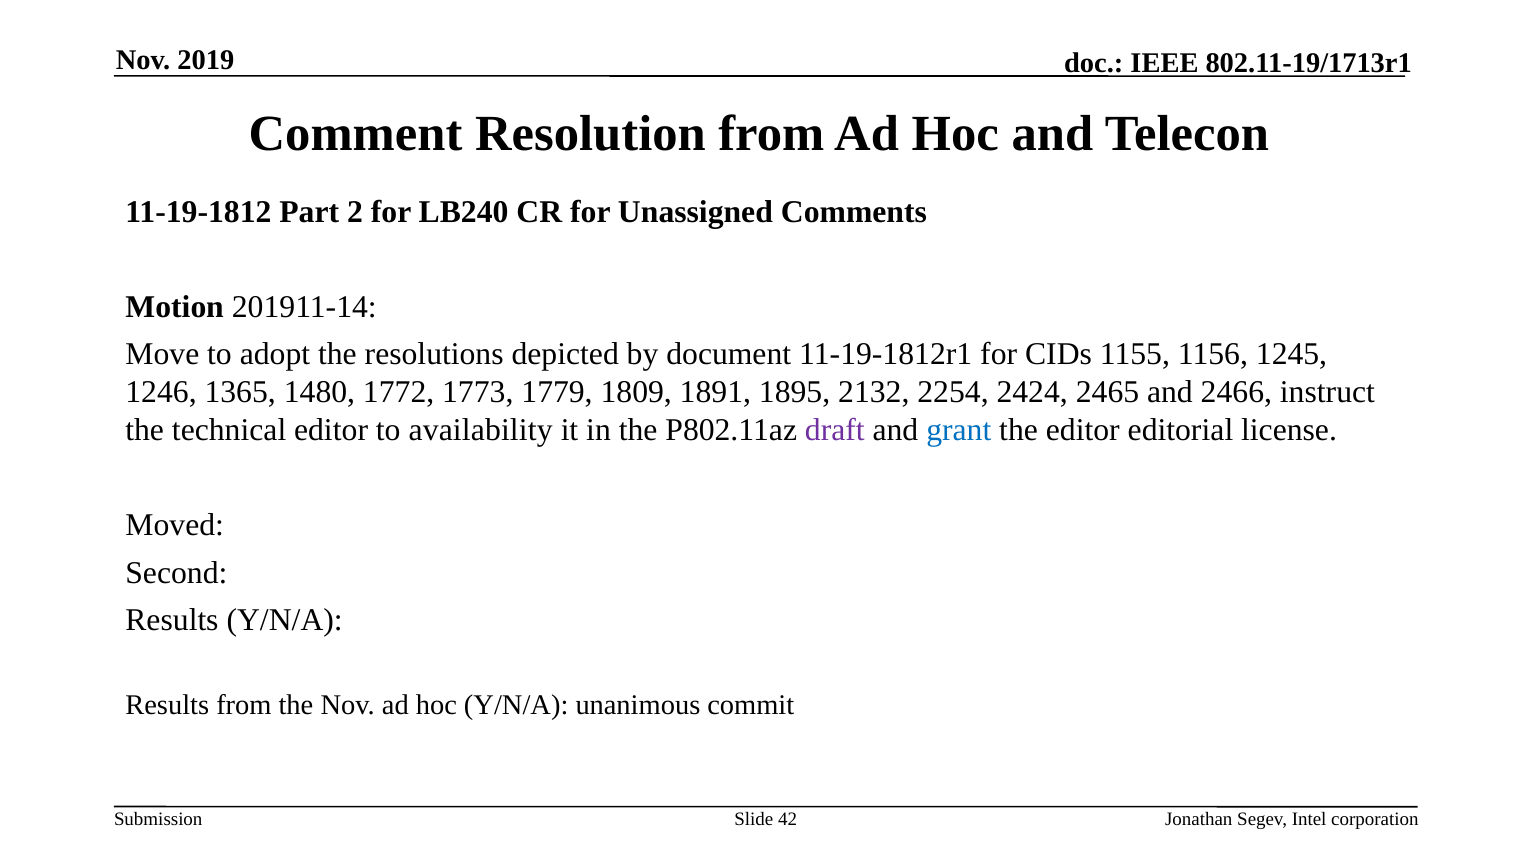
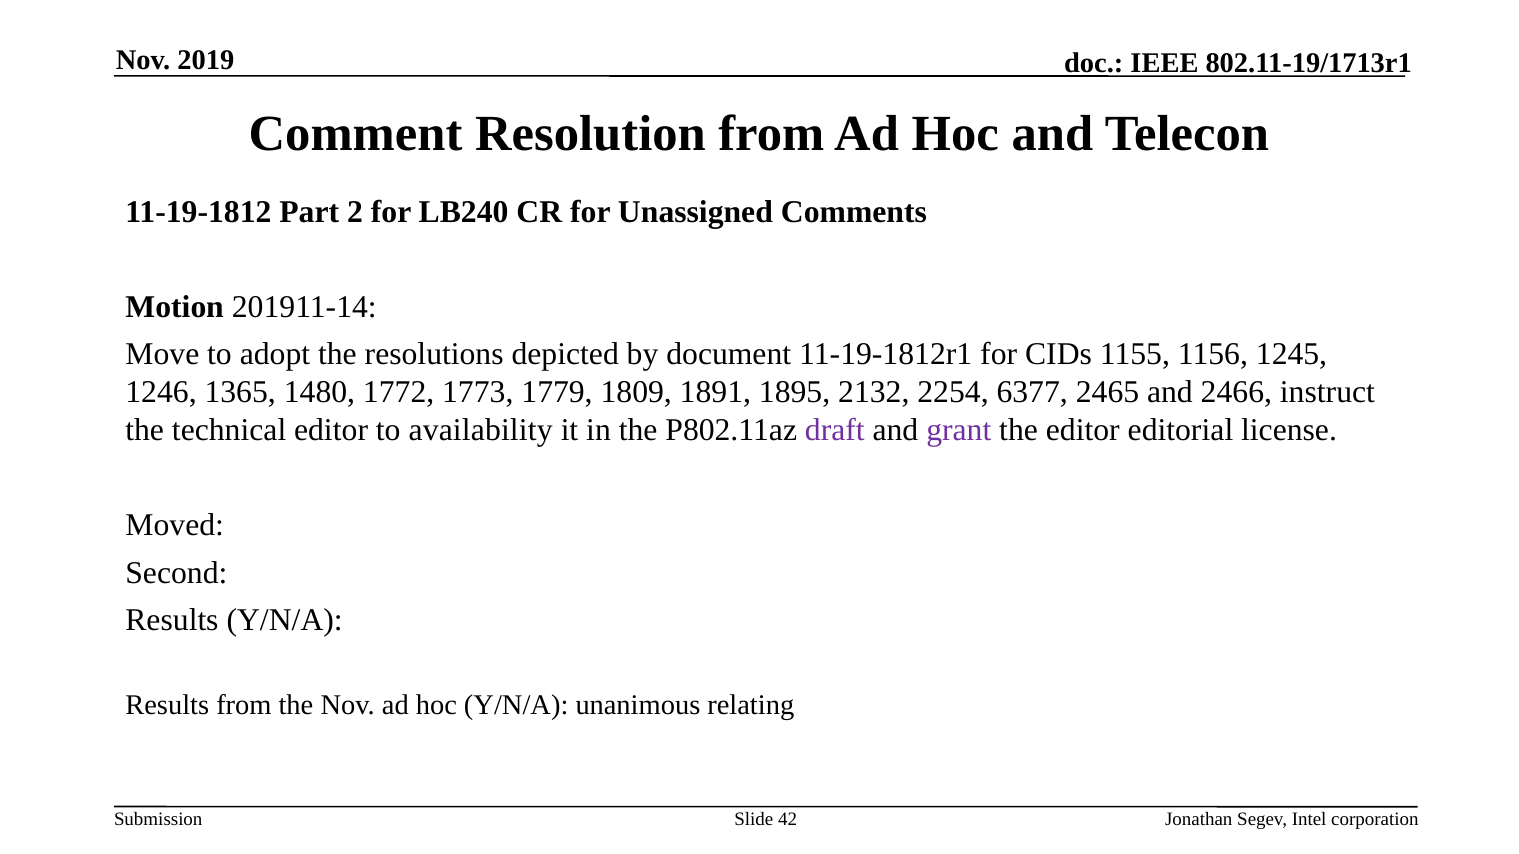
2424: 2424 -> 6377 (1032, 392)
grant colour: blue -> purple (959, 430)
commit: commit -> relating (751, 706)
